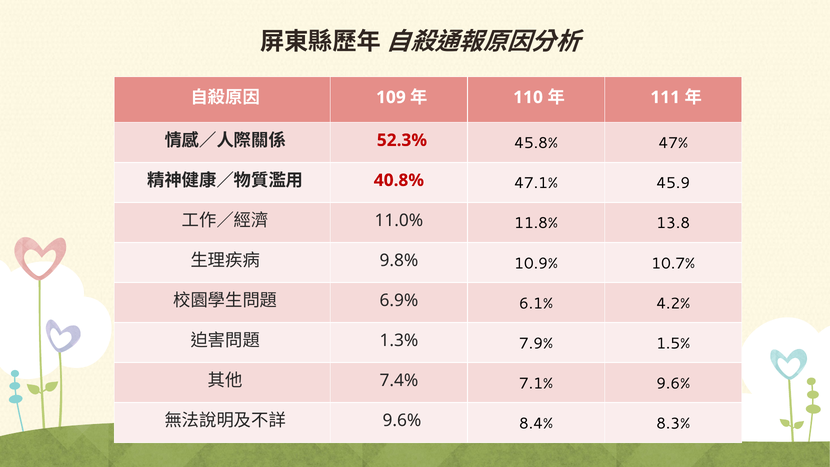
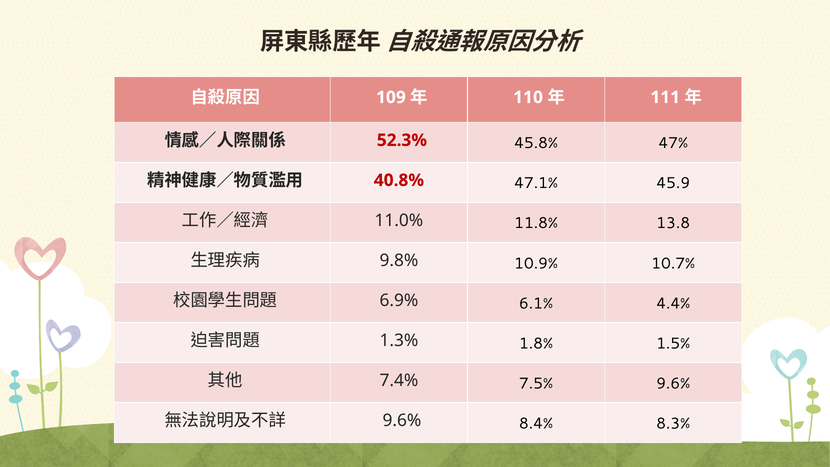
4.2%: 4.2% -> 4.4% (673, 303)
7.9%: 7.9% -> 1.8% (536, 343)
7.1%: 7.1% -> 7.5% (536, 383)
